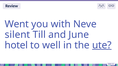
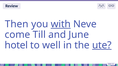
Went: Went -> Then (17, 24)
with underline: none -> present (61, 24)
silent: silent -> come (17, 35)
